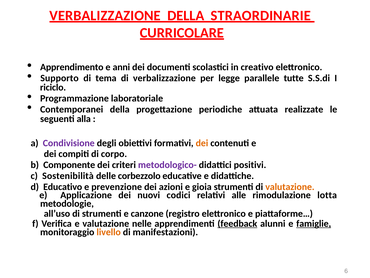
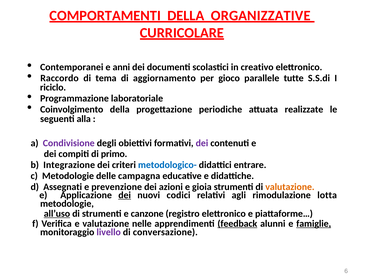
VERBALIZZAZIONE: VERBALIZZAZIONE -> COMPORTAMENTI (105, 15)
STRAORDINARIE: STRAORDINARIE -> ORGANIZZATIVE (261, 15)
Apprendimento: Apprendimento -> Contemporanei (72, 67)
Supporto: Supporto -> Raccordo (59, 78)
di verbalizzazione: verbalizzazione -> aggiornamento (164, 78)
legge: legge -> gioco (229, 78)
Contemporanei: Contemporanei -> Coinvolgimento (72, 109)
dei colour: orange -> purple (202, 143)
corpo: corpo -> primo (114, 154)
Componente: Componente -> Integrazione (69, 165)
metodologico- colour: purple -> blue (167, 165)
positivi: positivi -> entrare (250, 165)
c Sostenibilità: Sostenibilità -> Metodologie (68, 176)
corbezzolo: corbezzolo -> campagna (139, 176)
Educativo: Educativo -> Assegnati (63, 186)
dei underline: none -> present (125, 195)
alle: alle -> agli (239, 195)
all’uso underline: none -> present (57, 213)
livello colour: orange -> purple (109, 232)
manifestazioni: manifestazioni -> conversazione (165, 232)
